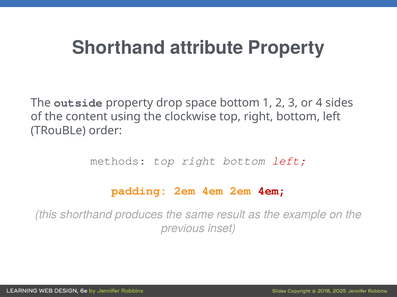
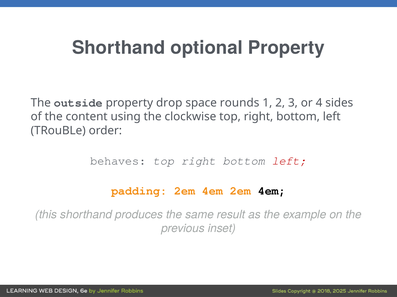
attribute: attribute -> optional (207, 48)
space bottom: bottom -> rounds (240, 103)
methods: methods -> behaves (118, 161)
4em colour: red -> black (272, 191)
